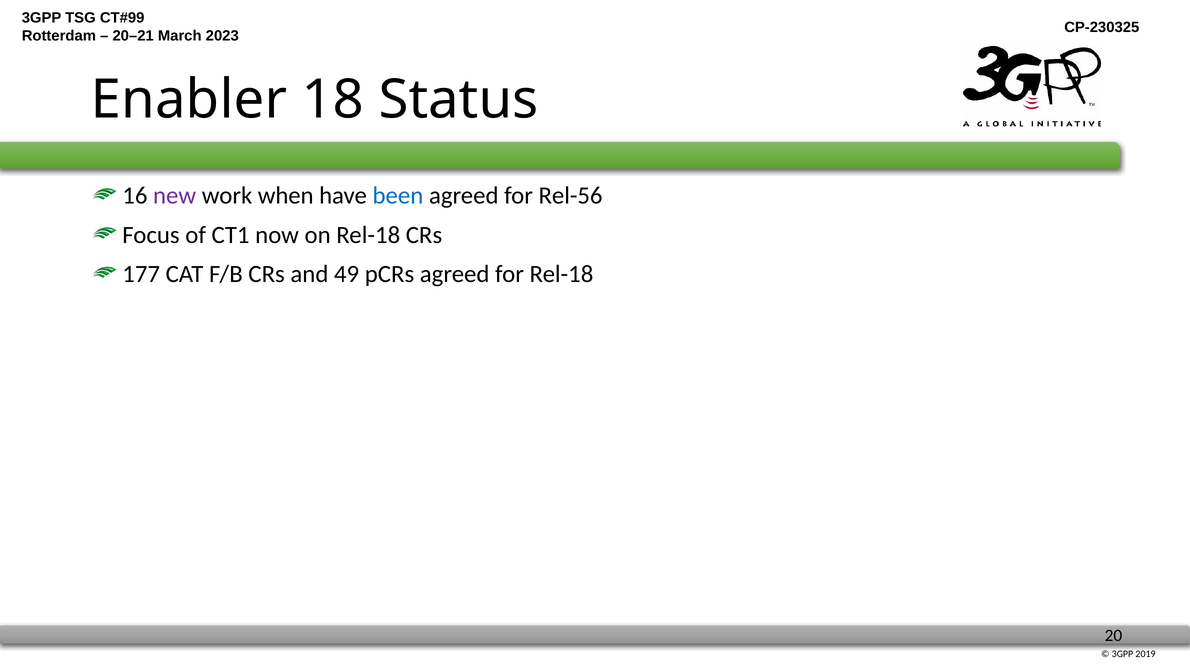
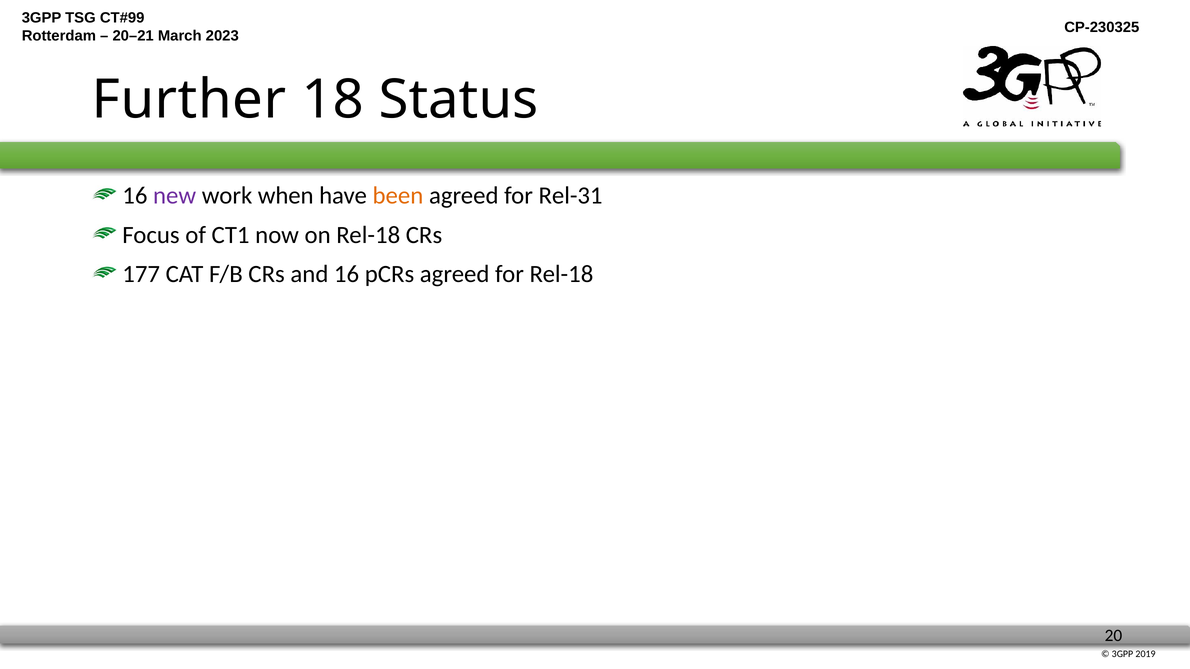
Enabler: Enabler -> Further (189, 100)
been colour: blue -> orange (398, 196)
Rel-56: Rel-56 -> Rel-31 (571, 196)
and 49: 49 -> 16 (347, 274)
